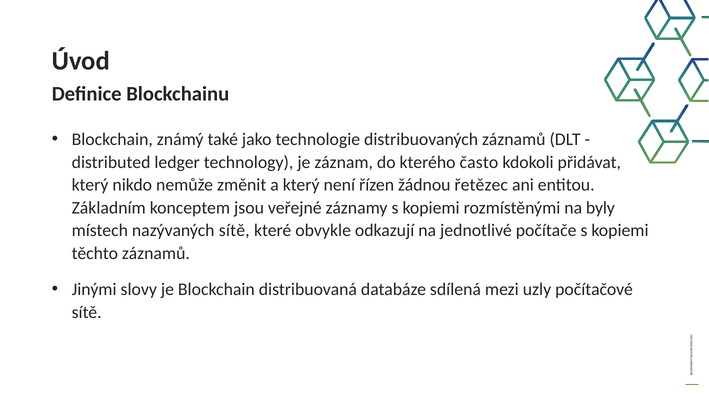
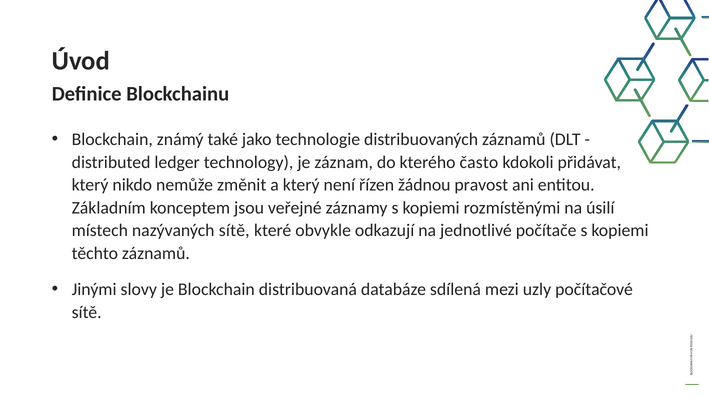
řetězec: řetězec -> pravost (481, 185)
byly: byly -> úsilí (600, 208)
